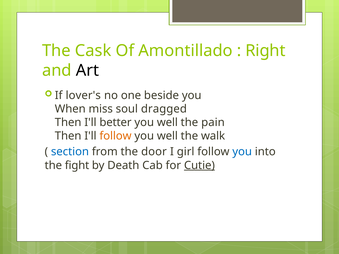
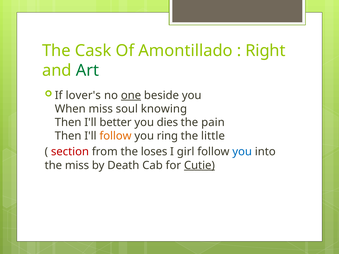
Art colour: black -> green (88, 71)
one underline: none -> present (131, 95)
dragged: dragged -> knowing (164, 109)
well: well -> dies (167, 123)
well: well -> ring (167, 136)
walk: walk -> little (213, 136)
section colour: blue -> red (70, 152)
door: door -> loses (154, 152)
the fight: fight -> miss (77, 165)
